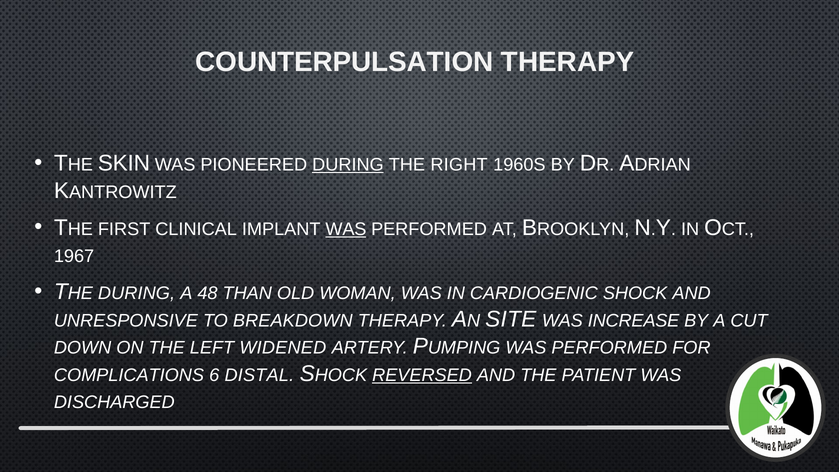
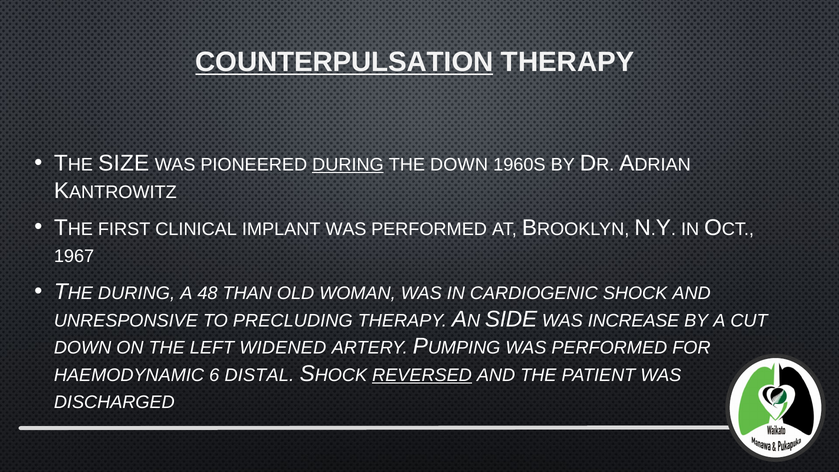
COUNTERPULSATION underline: none -> present (344, 62)
SKIN: SKIN -> SIZE (124, 163)
THE RIGHT: RIGHT -> DOWN (459, 165)
WAS underline: present -> none (346, 229)
BREAKDOWN: BREAKDOWN -> PRECLUDING (293, 321)
SITE: SITE -> SIDE (511, 319)
COMPLICATIONS: COMPLICATIONS -> HAEMODYNAMIC (129, 375)
